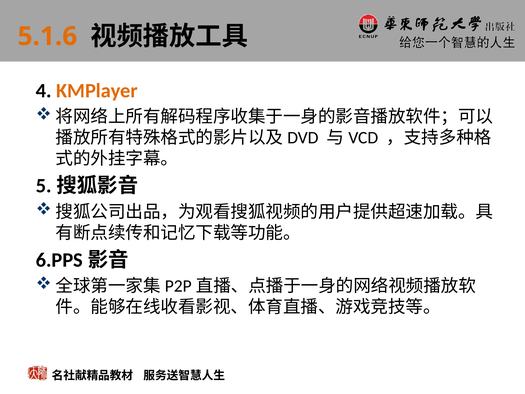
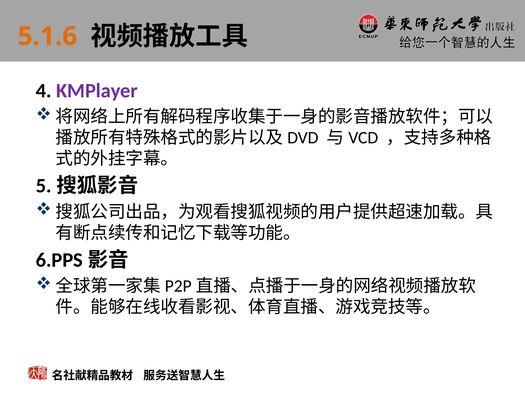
KMPlayer colour: orange -> purple (97, 91)
